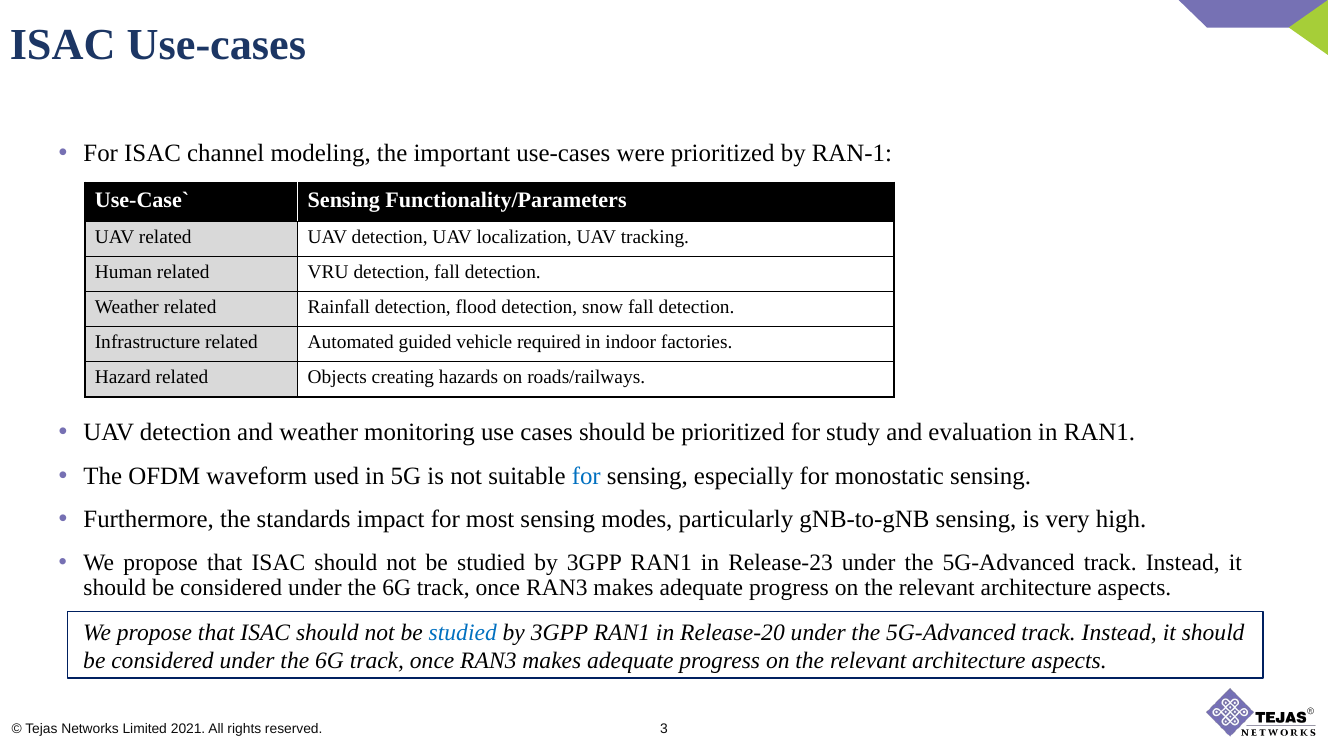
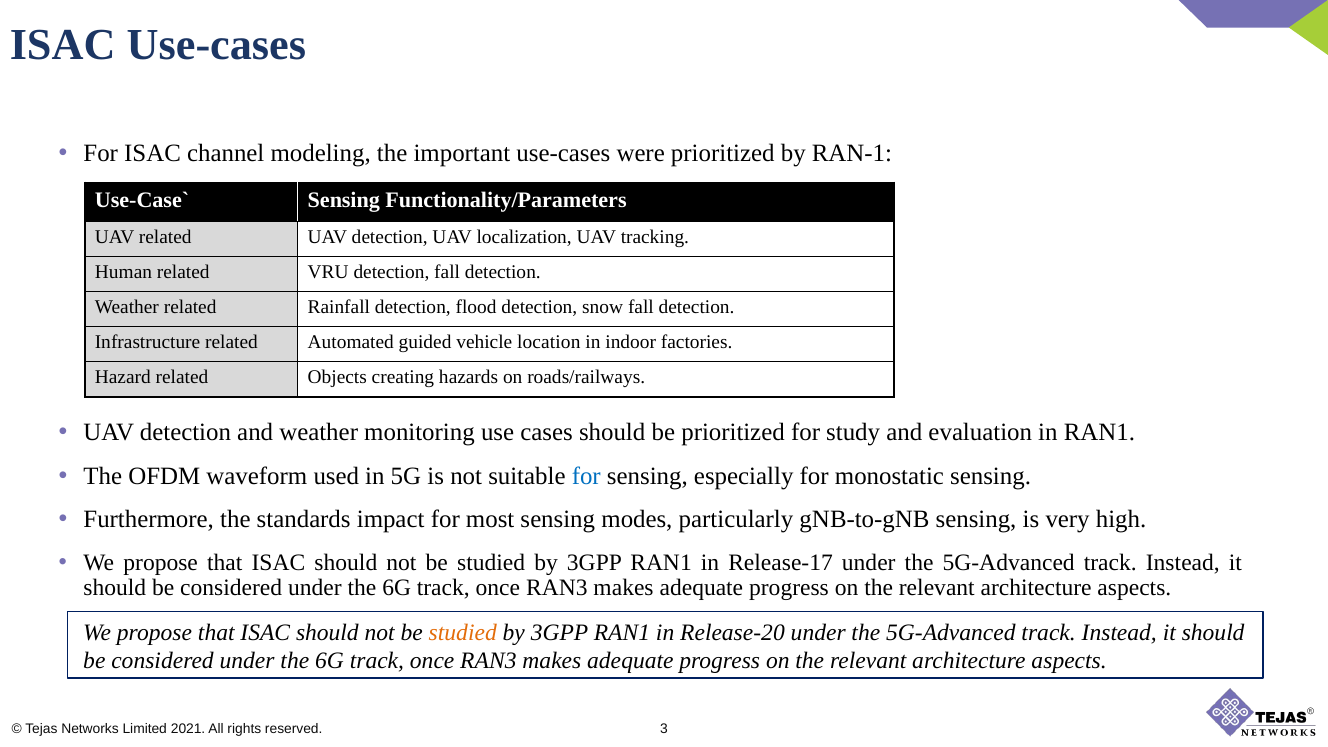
required: required -> location (549, 342)
Release-23: Release-23 -> Release-17 (781, 562)
studied colour: blue -> orange (463, 632)
